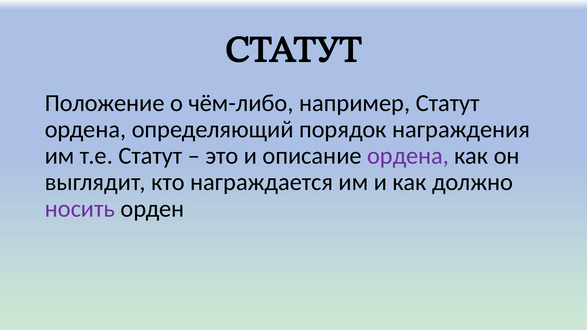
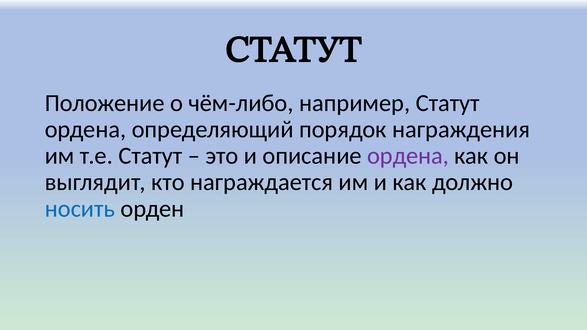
носить colour: purple -> blue (80, 209)
